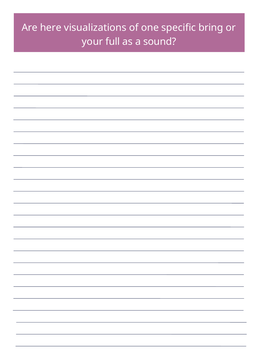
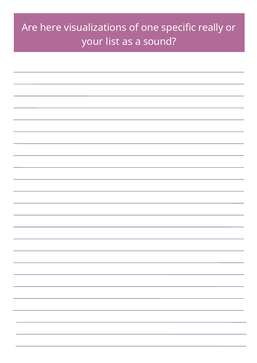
bring: bring -> really (211, 28)
full: full -> list (113, 42)
